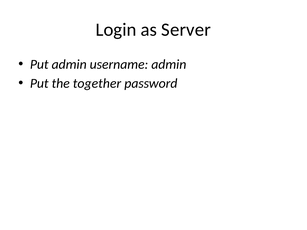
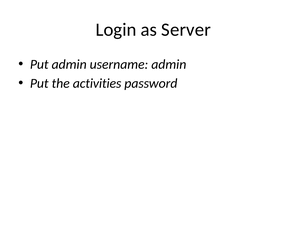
together: together -> activities (97, 84)
